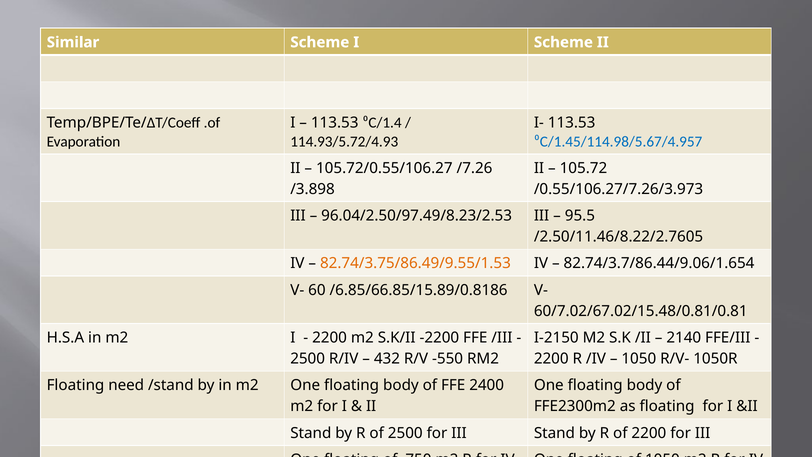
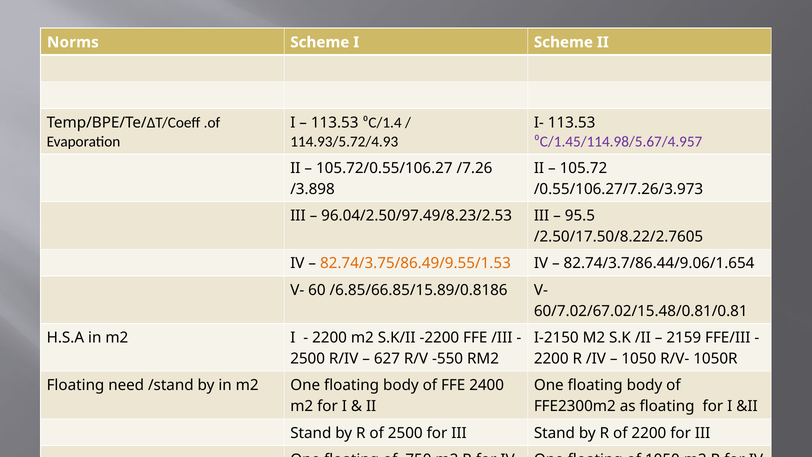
Similar: Similar -> Norms (73, 42)
⁰C/1.45/114.98/5.67/4.957 colour: blue -> purple (618, 142)
/2.50/11.46/8.22/2.7605: /2.50/11.46/8.22/2.7605 -> /2.50/17.50/8.22/2.7605 (619, 236)
2140: 2140 -> 2159 (684, 338)
432: 432 -> 627 (387, 358)
